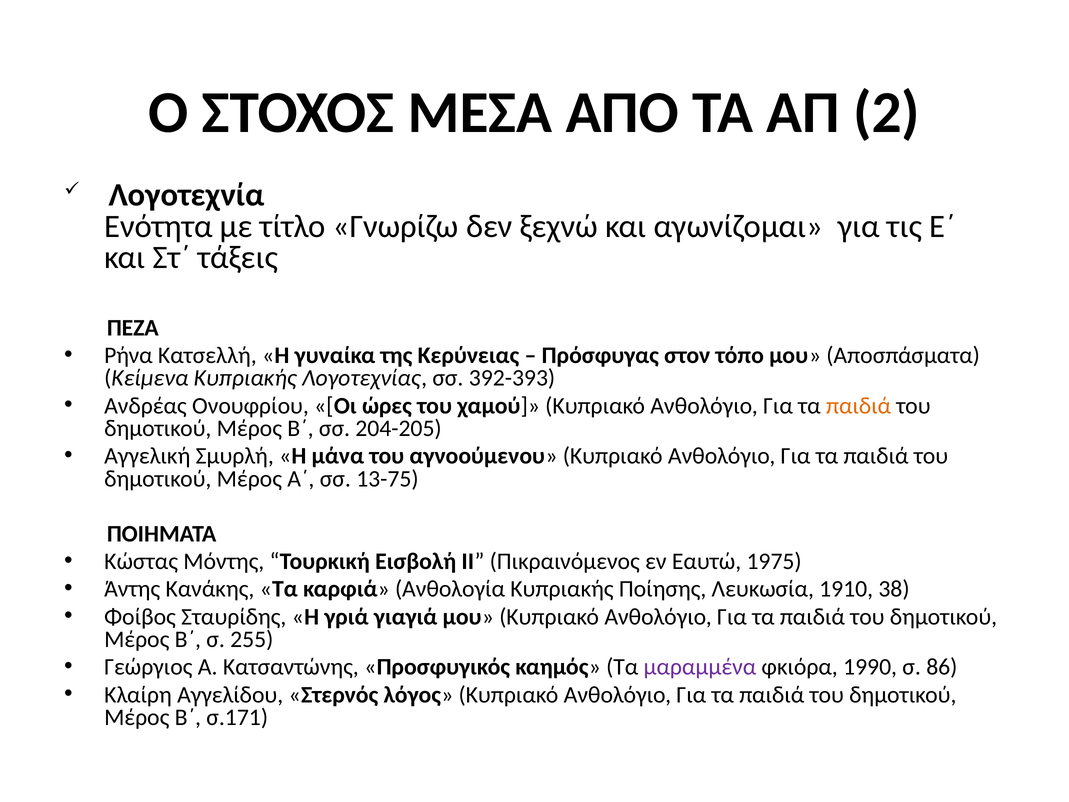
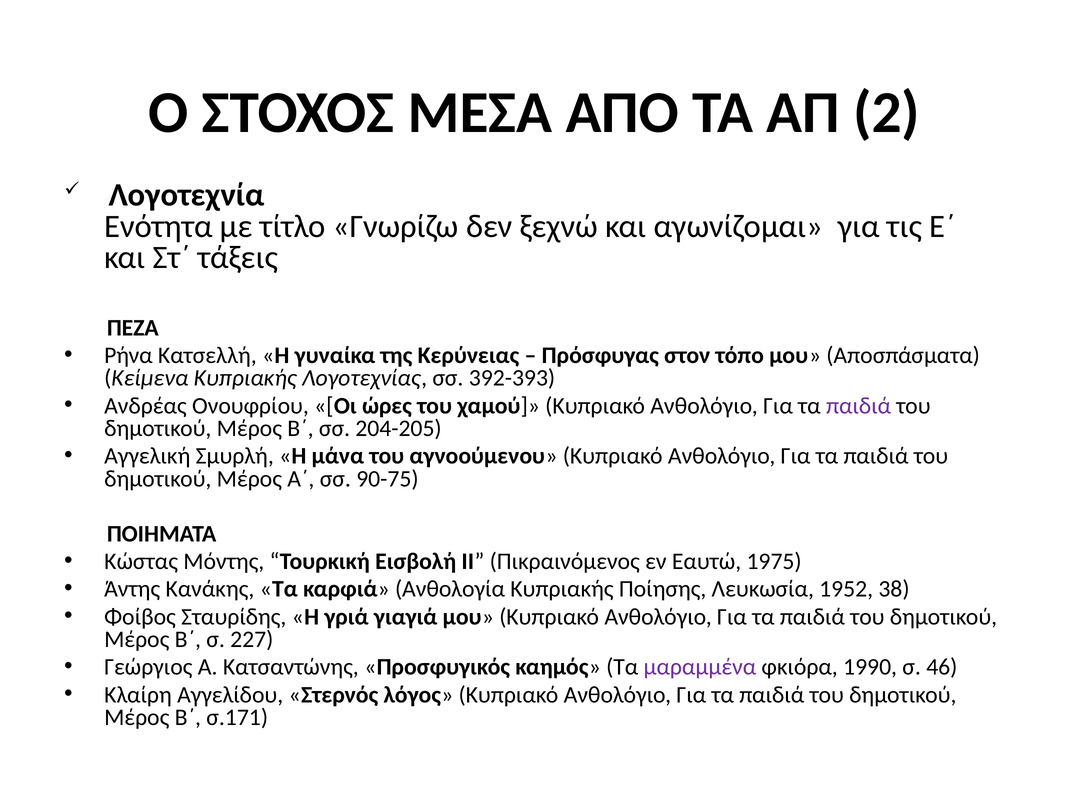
παιδιά colour: orange -> purple (859, 406)
13-75: 13-75 -> 90-75 (387, 479)
1910: 1910 -> 1952 (846, 589)
255: 255 -> 227 (252, 639)
86: 86 -> 46 (942, 667)
